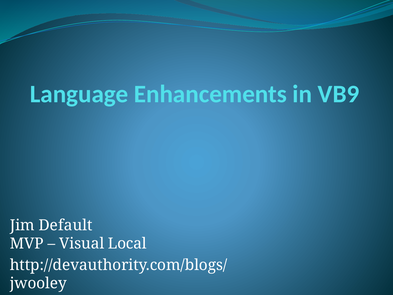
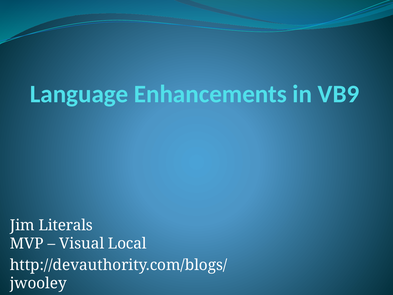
Default: Default -> Literals (66, 225)
